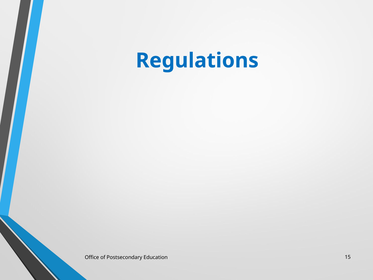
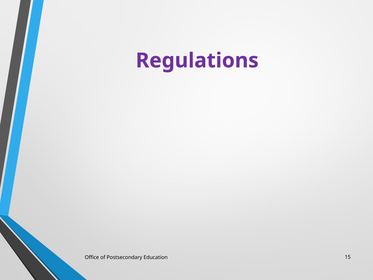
Regulations colour: blue -> purple (197, 60)
